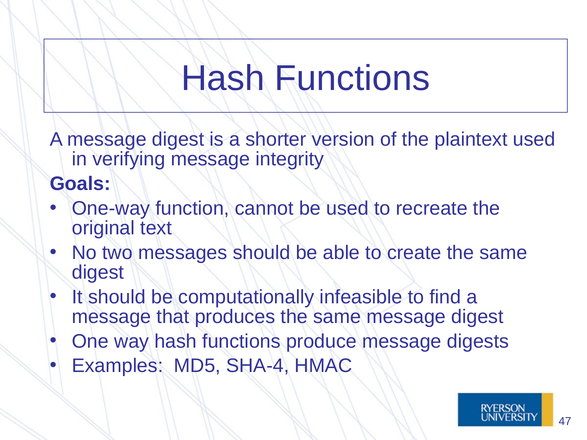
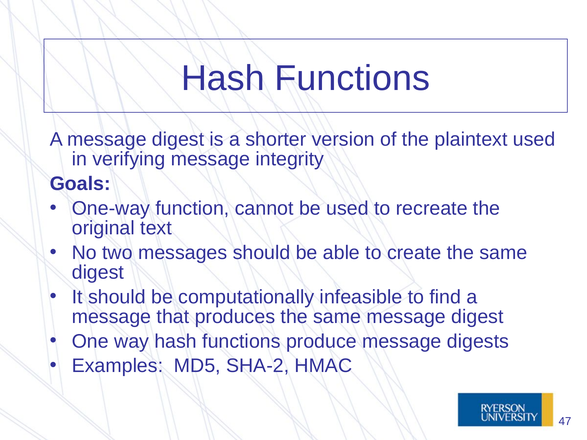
SHA-4: SHA-4 -> SHA-2 (258, 366)
